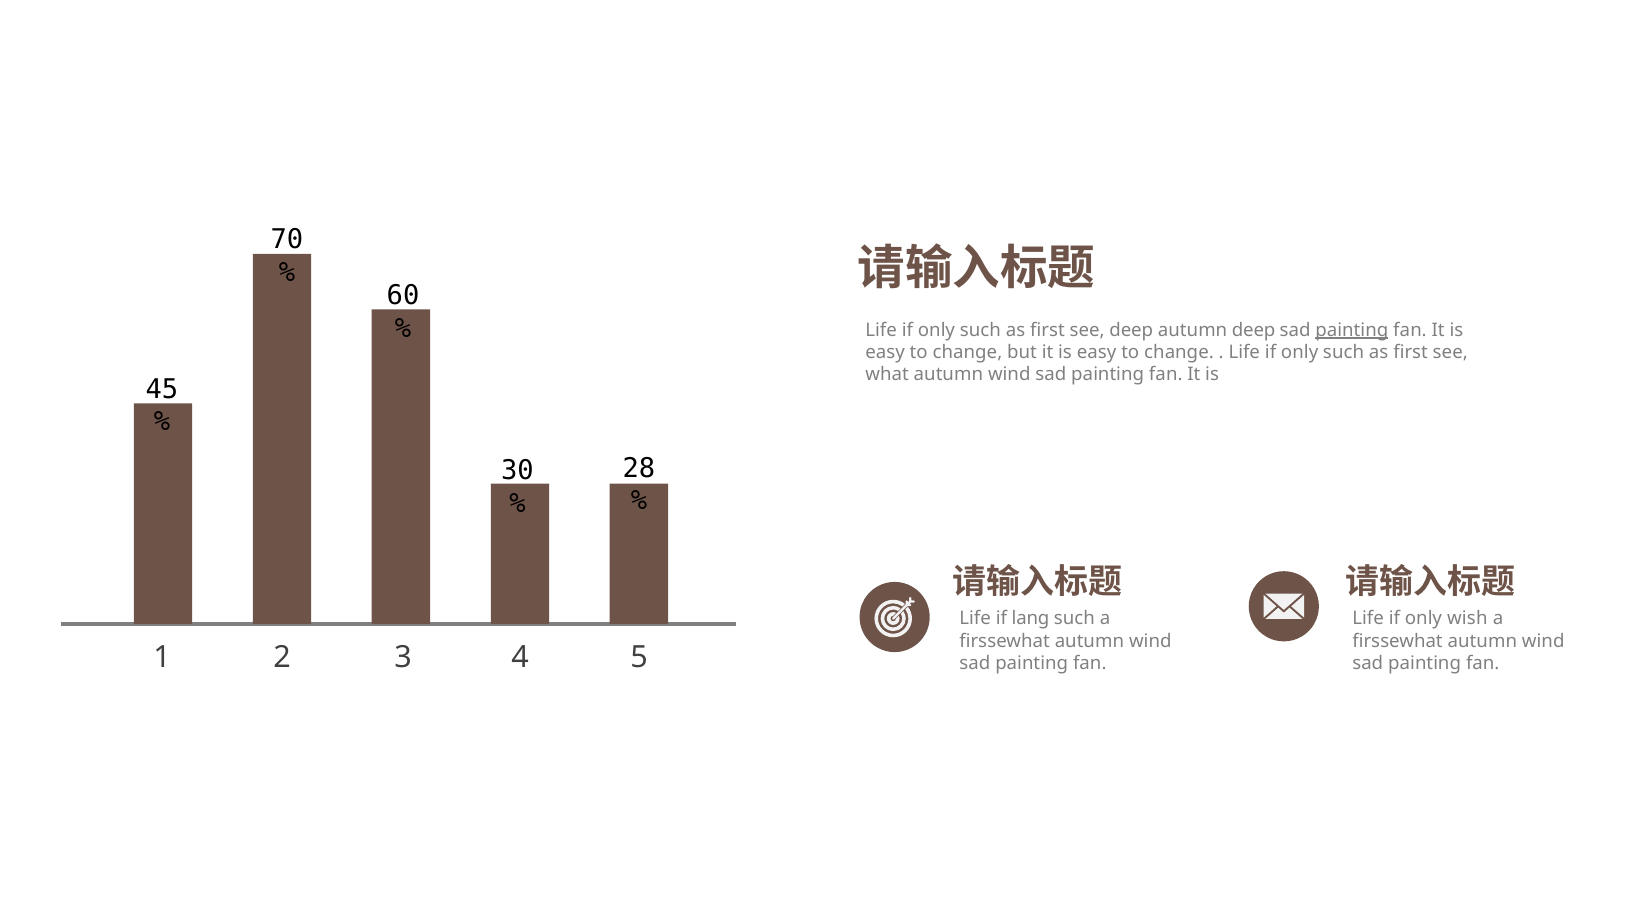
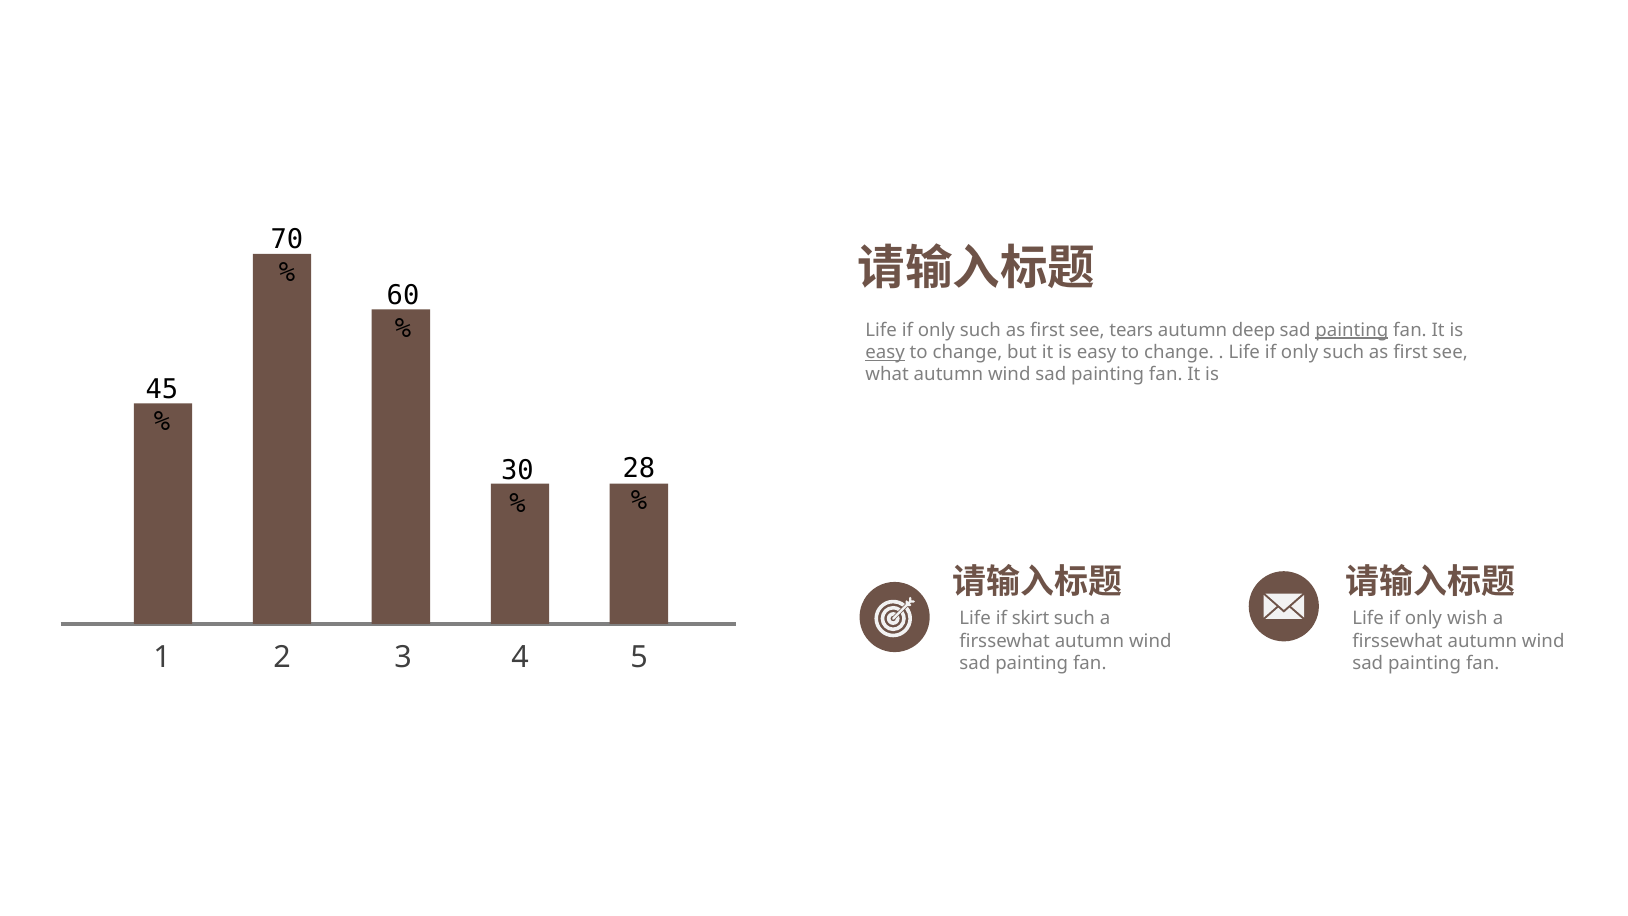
see deep: deep -> tears (1131, 330)
easy underline: none -> present (885, 352)
lang: lang -> skirt (1031, 618)
